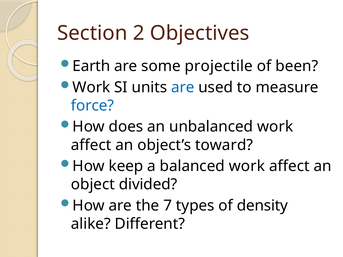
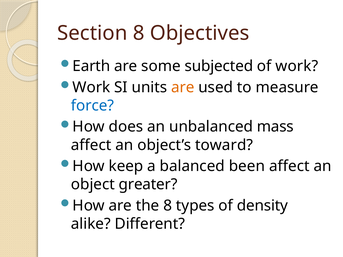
Section 2: 2 -> 8 (139, 33)
projectile: projectile -> subjected (219, 66)
of been: been -> work (297, 66)
are colour: blue -> orange (183, 87)
unbalanced work: work -> mass (275, 127)
balanced work: work -> been (247, 166)
divided: divided -> greater (148, 185)
the 7: 7 -> 8 (168, 206)
